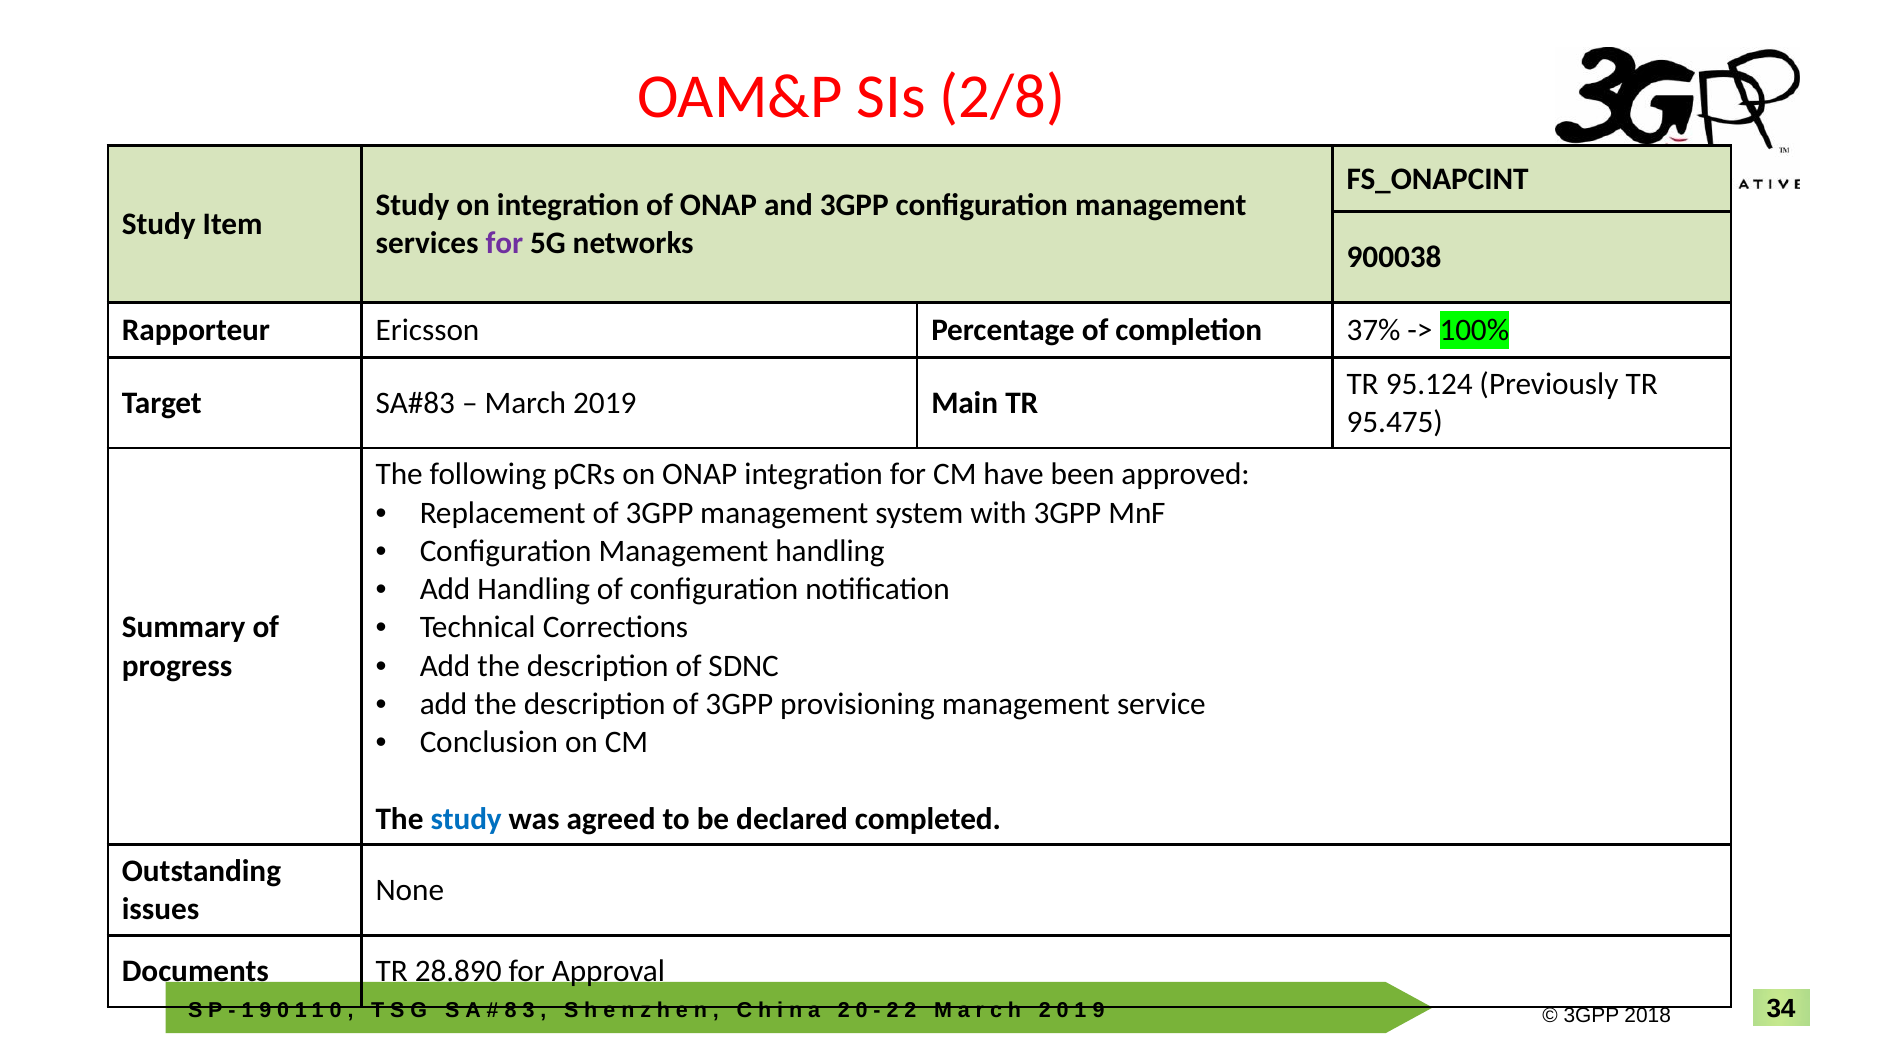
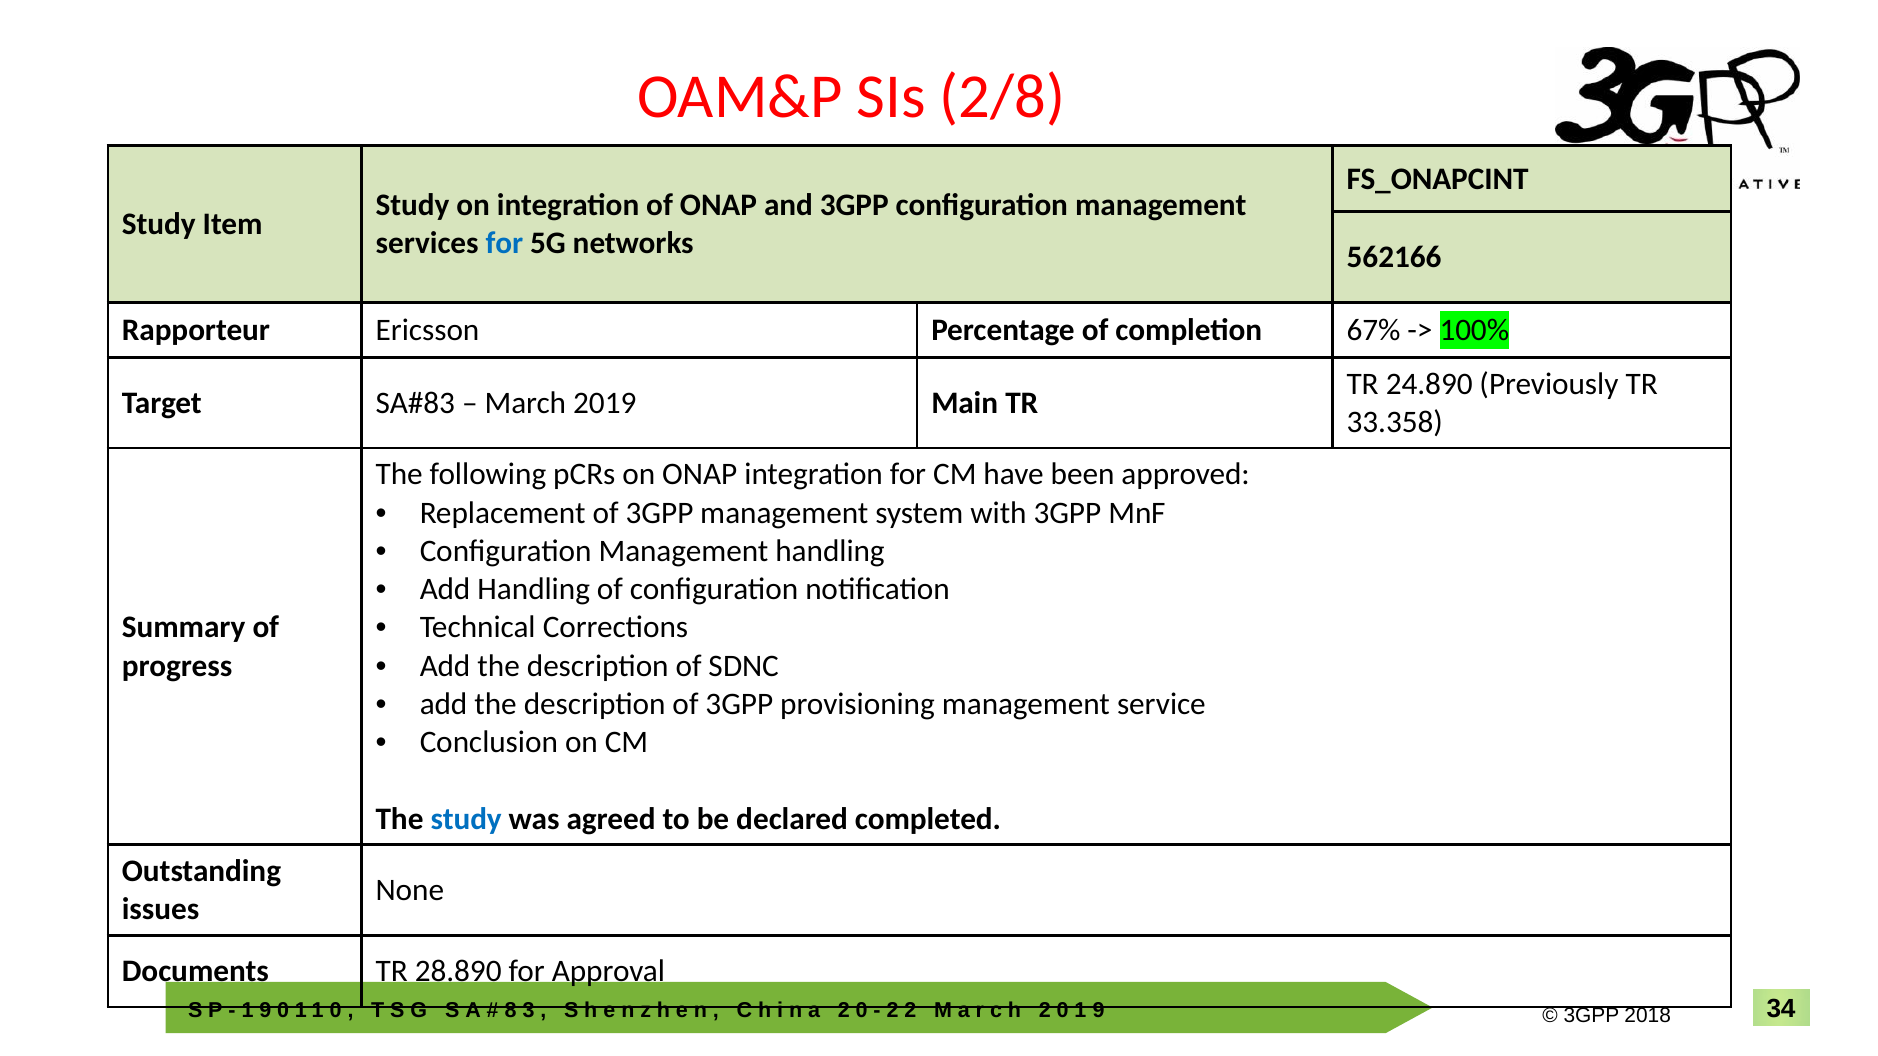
for colour: purple -> blue (504, 244)
900038: 900038 -> 562166 (1394, 258)
37%: 37% -> 67% (1374, 330)
95.124: 95.124 -> 24.890 (1429, 384)
95.475: 95.475 -> 33.358 (1395, 422)
